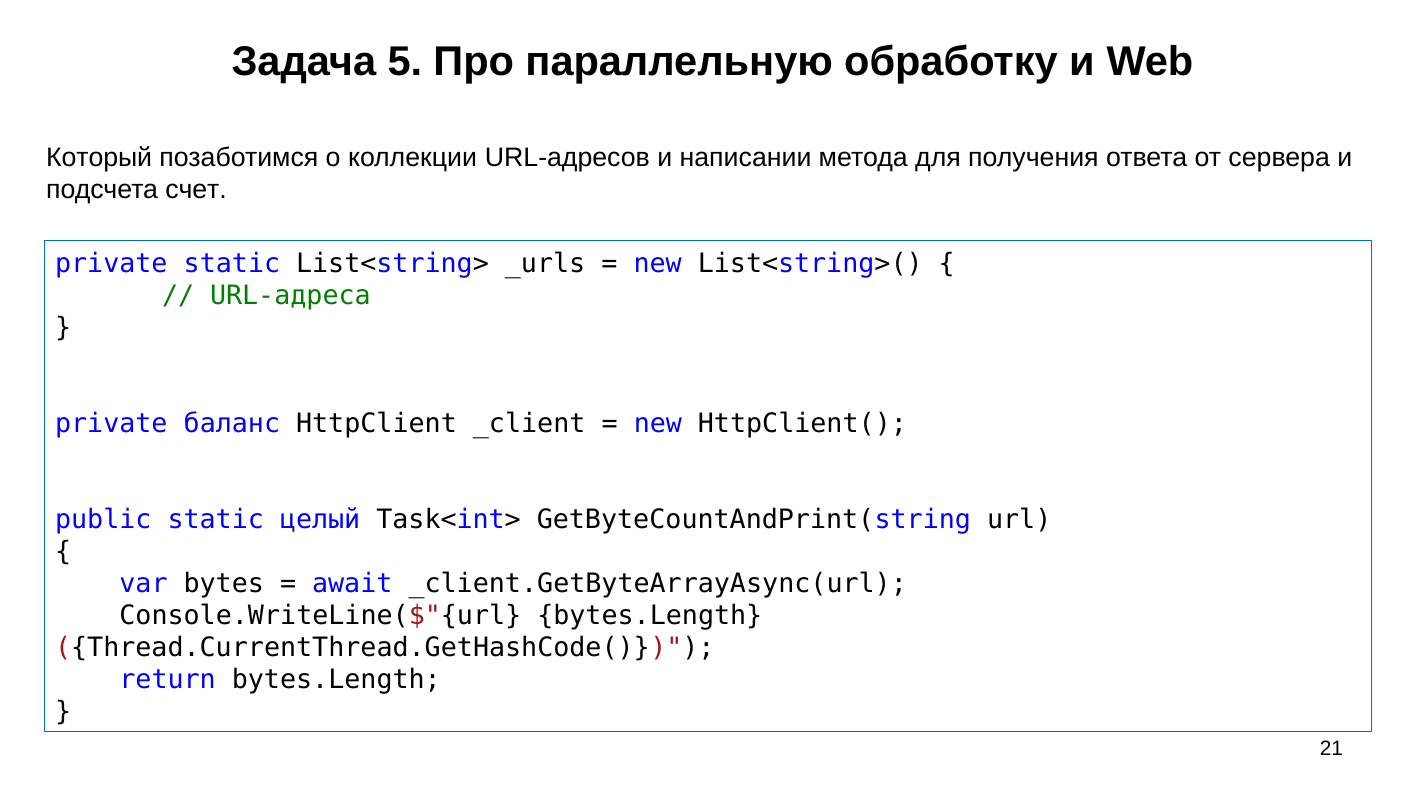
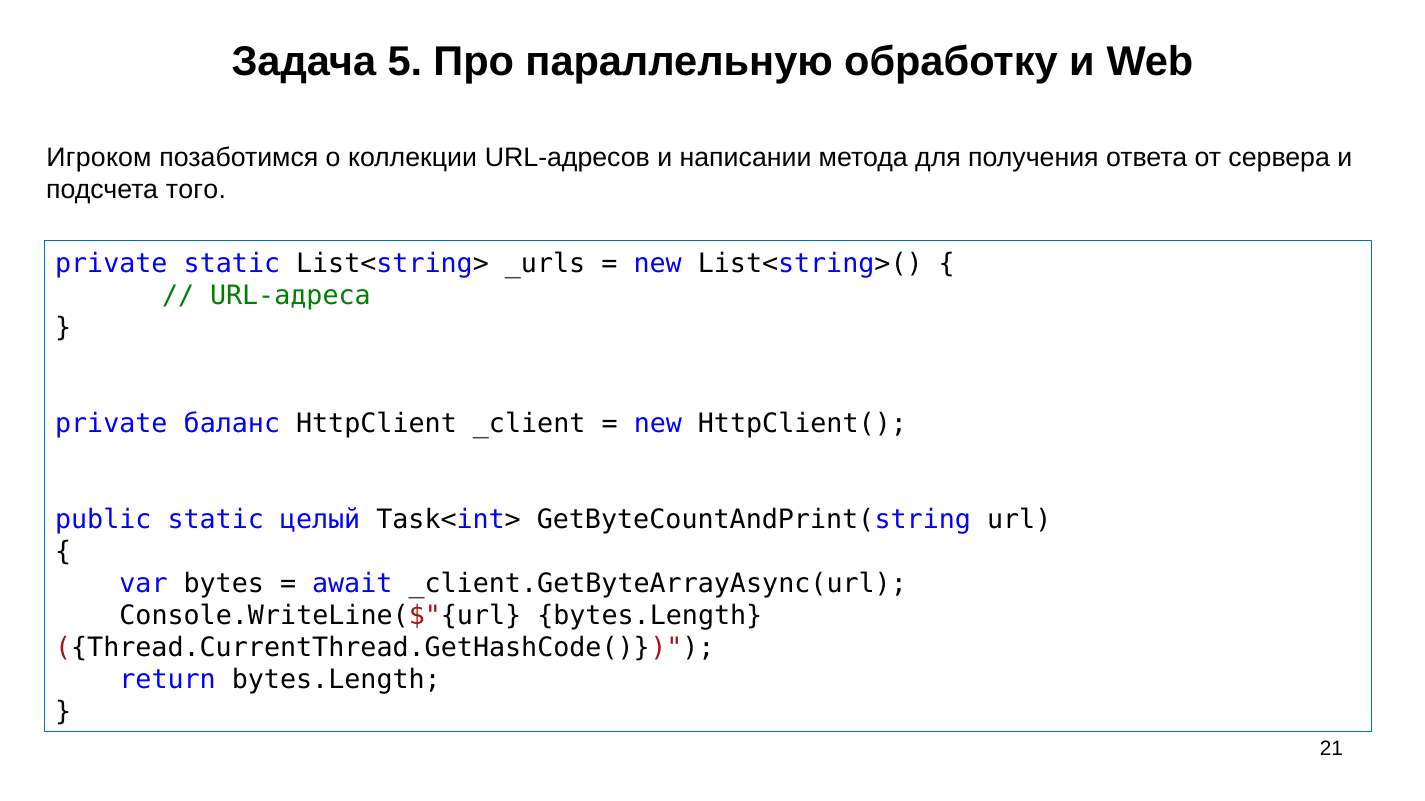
Который: Который -> Игроком (99, 158)
счет: счет -> того (196, 190)
